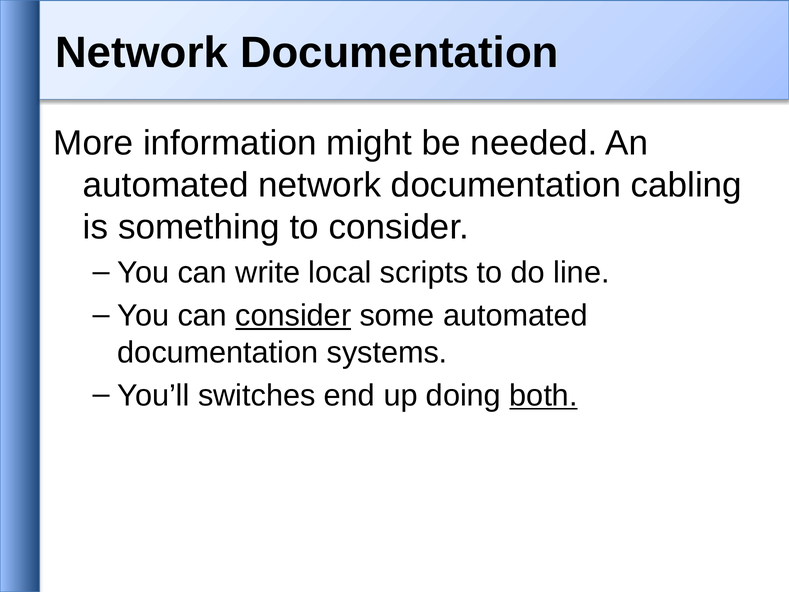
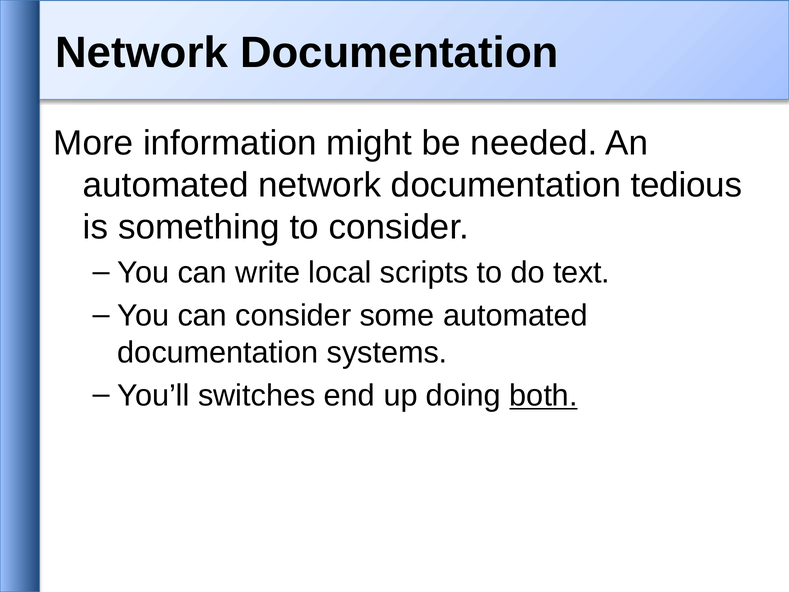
cabling: cabling -> tedious (686, 185)
line: line -> text (582, 273)
consider underline: present -> none (293, 316)
